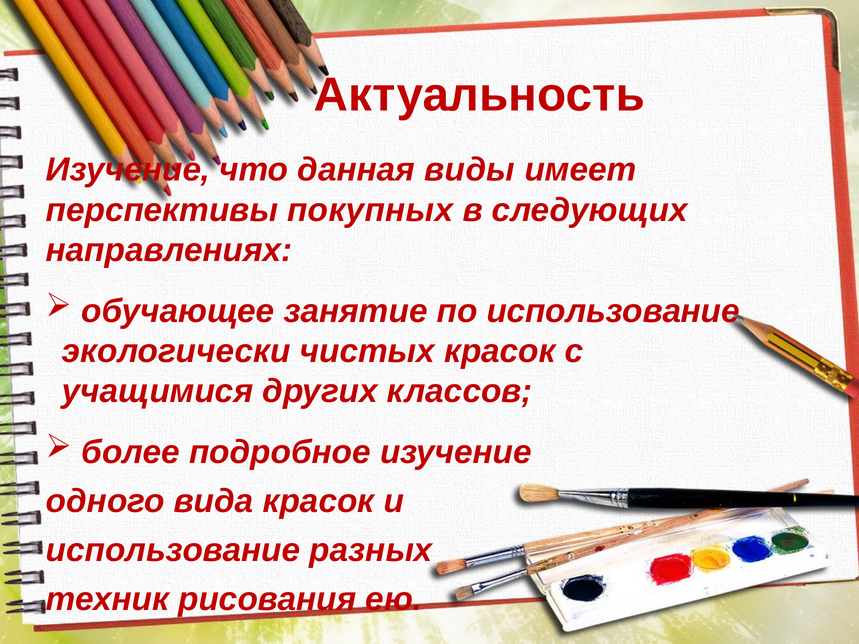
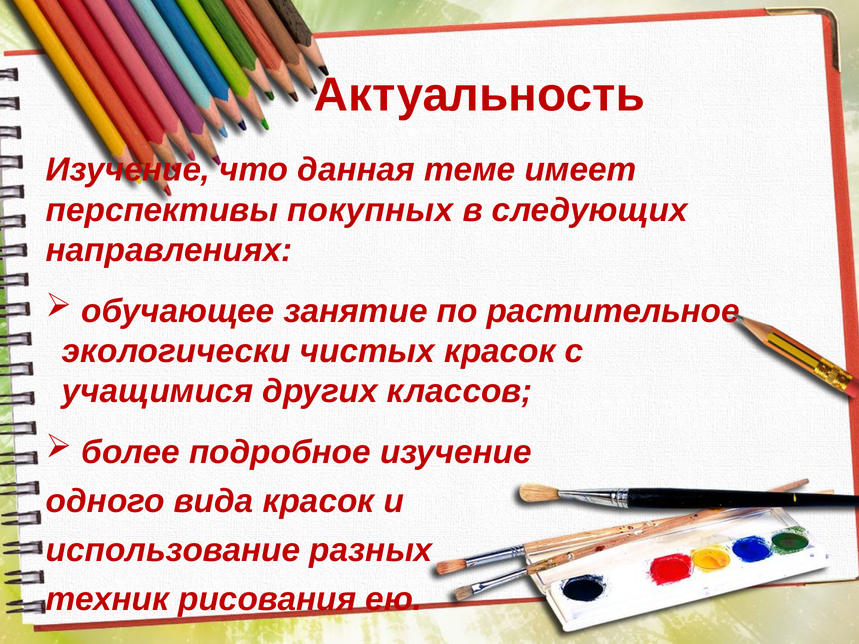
виды: виды -> теме (470, 170)
по использование: использование -> растительное (613, 311)
